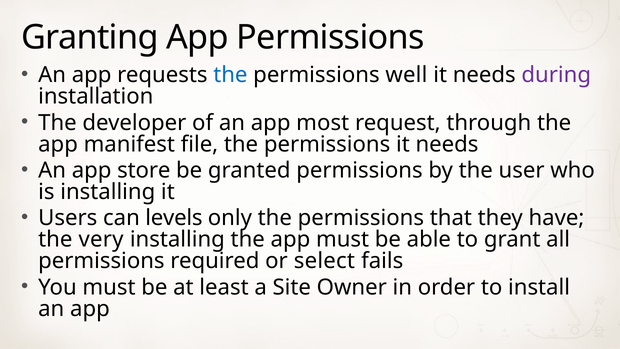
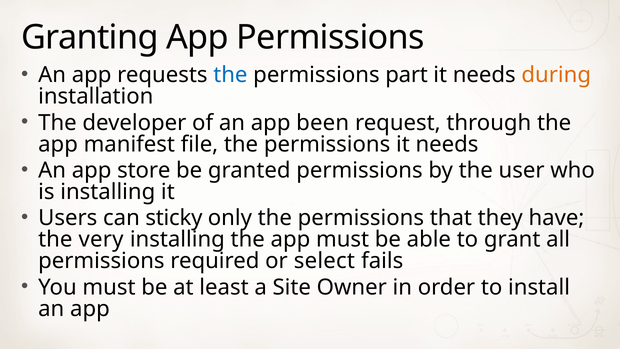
well: well -> part (407, 75)
during colour: purple -> orange (556, 75)
most: most -> been (323, 123)
levels: levels -> sticky (174, 218)
